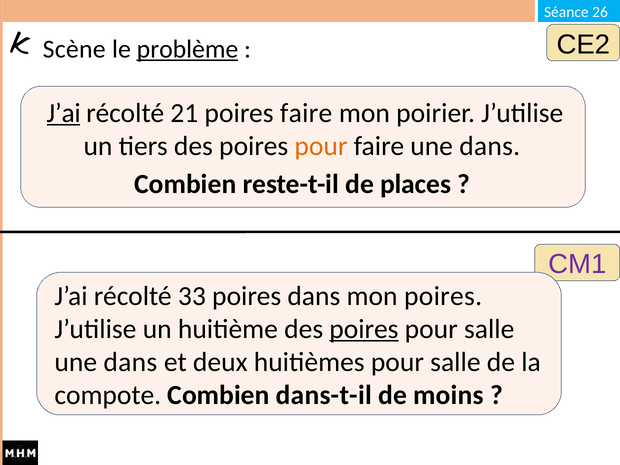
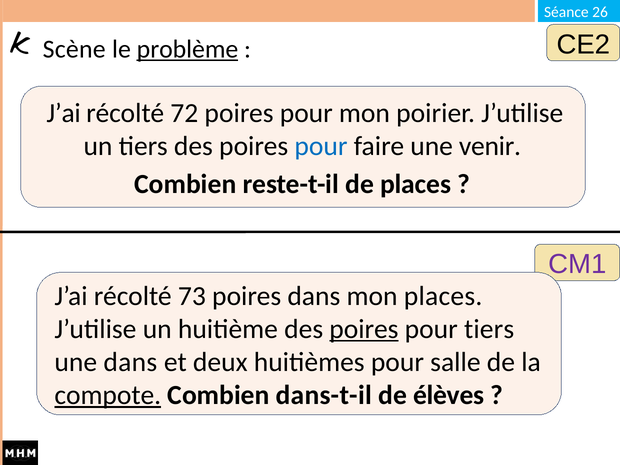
J’ai underline: present -> none (64, 113)
21: 21 -> 72 (184, 113)
faire: faire -> pour (306, 113)
pour colour: orange -> blue (321, 146)
faire une dans: dans -> venir (490, 146)
33: 33 -> 73 (192, 296)
mon poires: poires -> places (443, 296)
salle: salle -> tiers (489, 329)
compote underline: none -> present (108, 395)
moins: moins -> élèves (449, 395)
